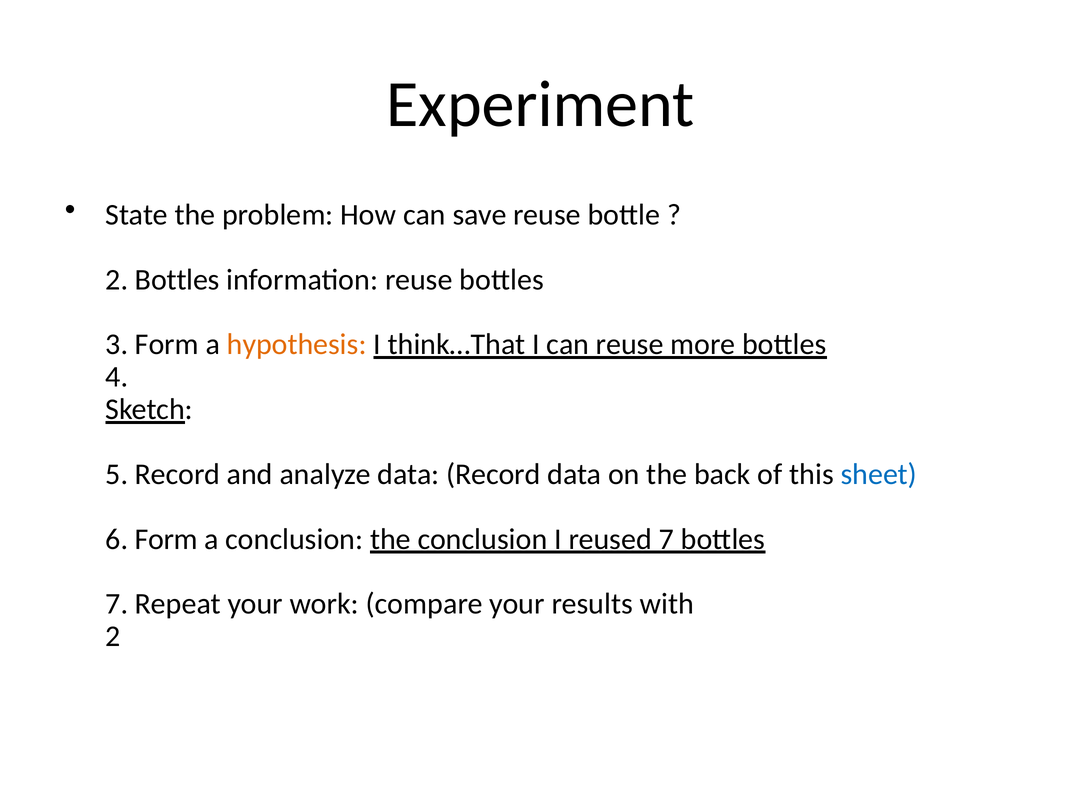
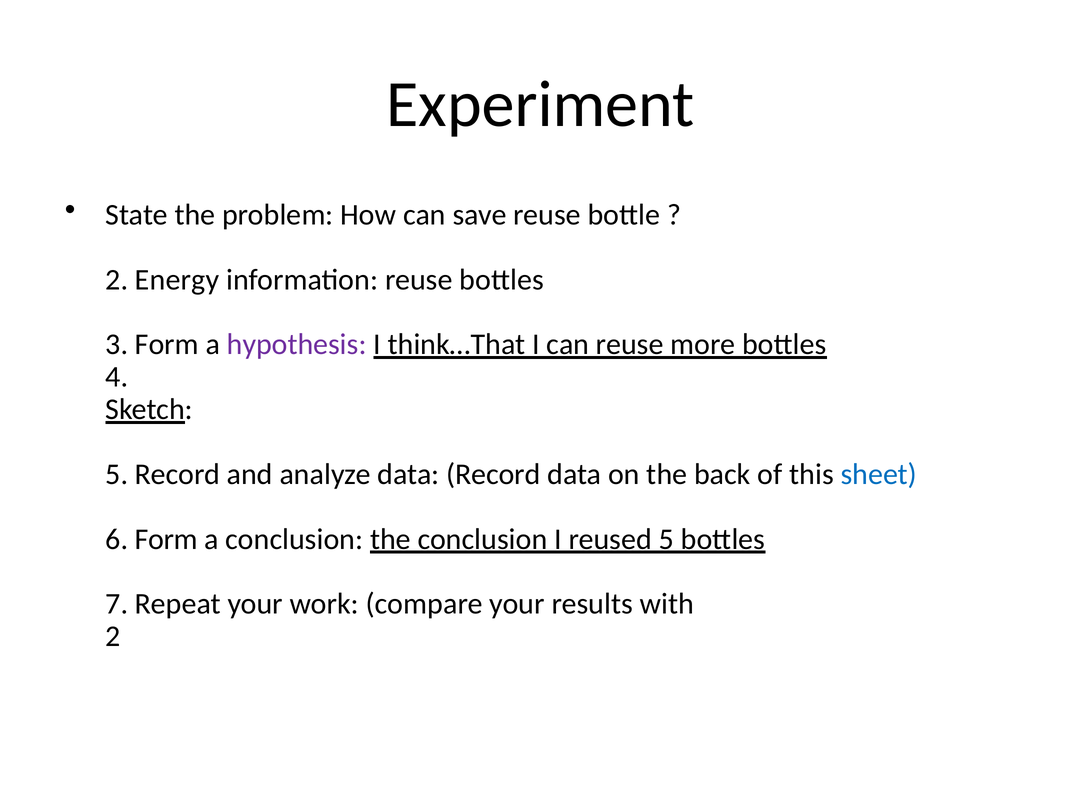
2 Bottles: Bottles -> Energy (177, 280)
hypothesis colour: orange -> purple (297, 344)
reused 7: 7 -> 5 (666, 539)
